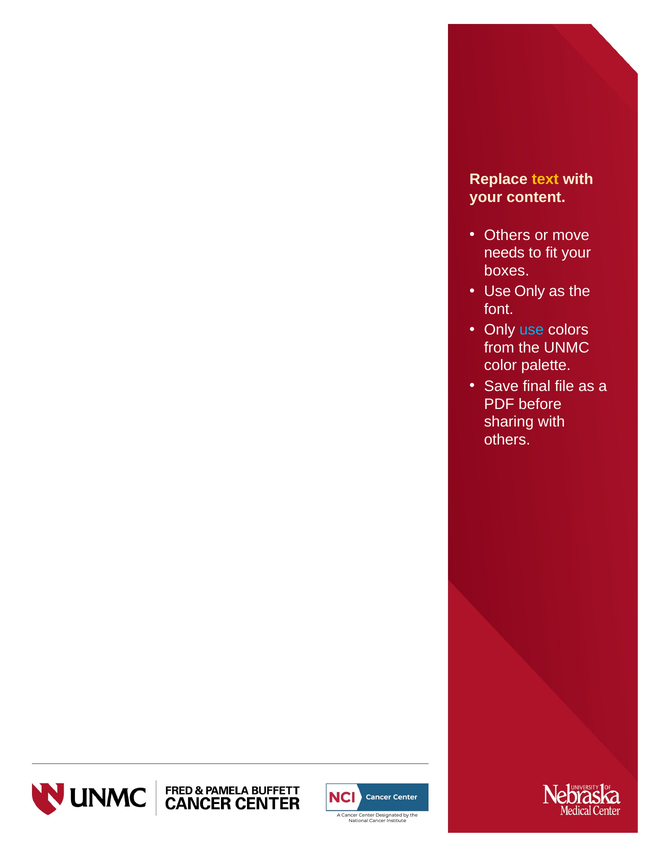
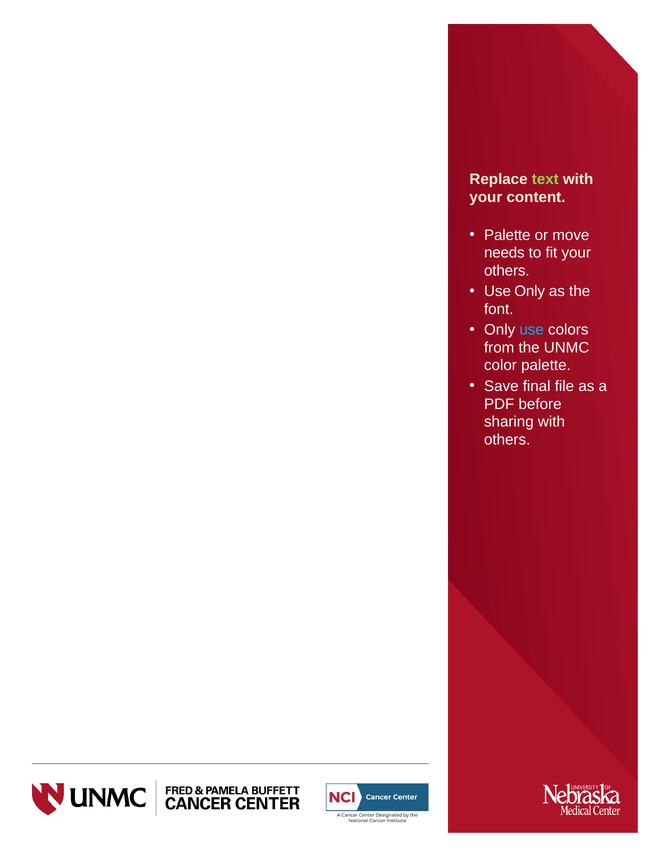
text colour: yellow -> light green (545, 179)
Others: Others -> Palette (507, 235)
boxes: boxes -> others (507, 271)
